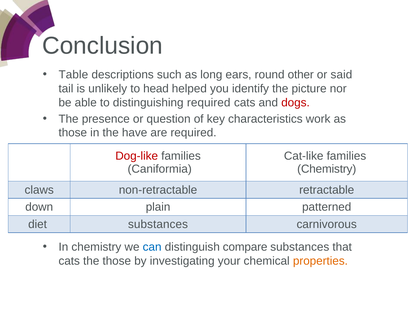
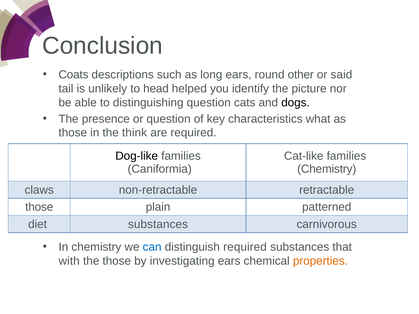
Table: Table -> Coats (73, 75)
distinguishing required: required -> question (209, 103)
dogs colour: red -> black (296, 103)
work: work -> what (318, 119)
have: have -> think (135, 133)
Dog-like colour: red -> black (137, 156)
down: down -> those (39, 207)
distinguish compare: compare -> required (245, 247)
cats: cats -> with (69, 261)
investigating your: your -> ears (229, 261)
